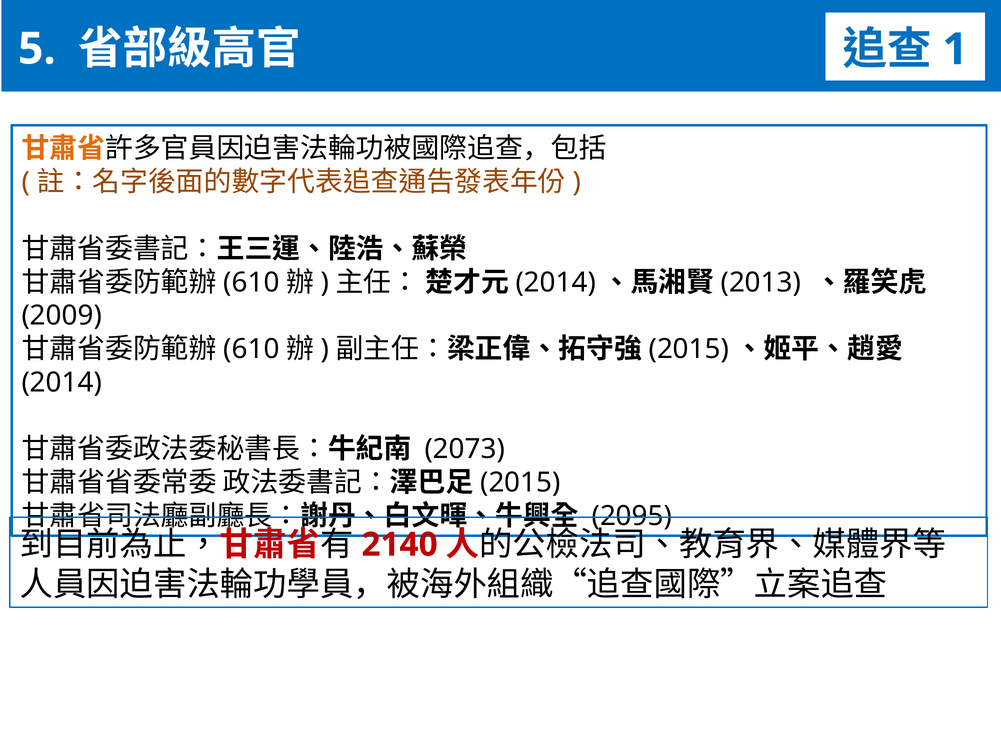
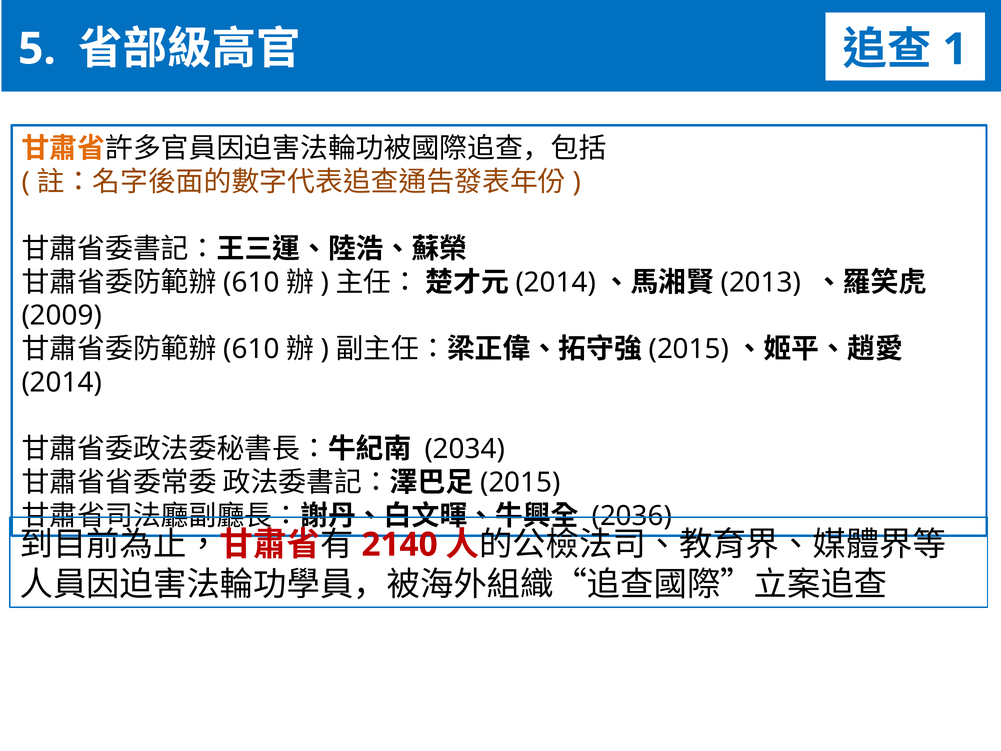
2073: 2073 -> 2034 (465, 449)
2095: 2095 -> 2036 (632, 516)
